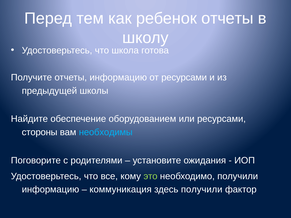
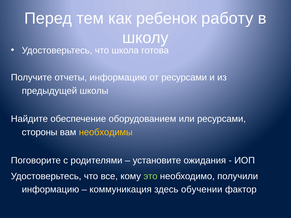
ребенок отчеты: отчеты -> работу (227, 18)
необходимы colour: light blue -> yellow (106, 132)
здесь получили: получили -> обучении (202, 190)
